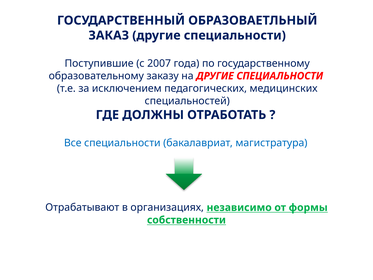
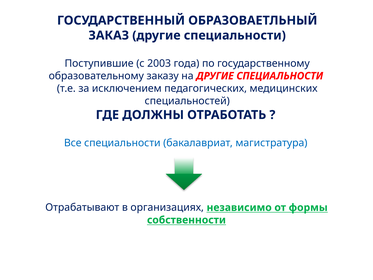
2007: 2007 -> 2003 (159, 63)
